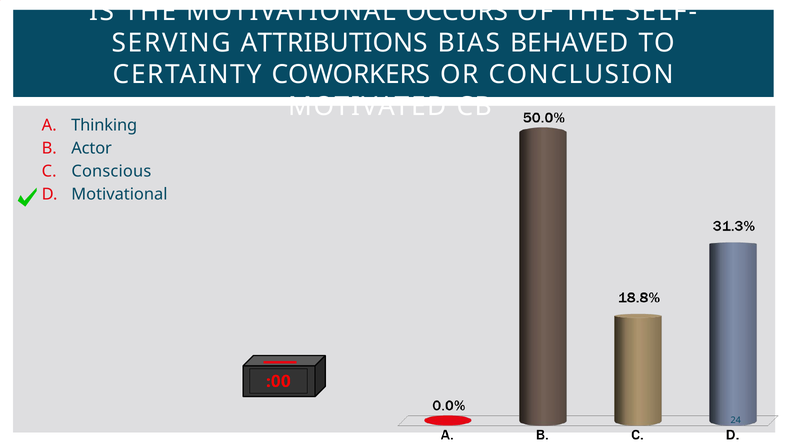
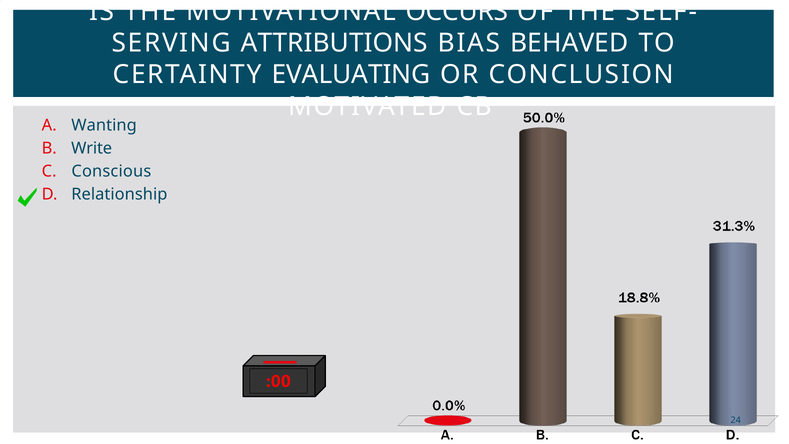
COWORKERS: COWORKERS -> EVALUATING (351, 75)
Thinking: Thinking -> Wanting (104, 125)
Actor: Actor -> Write (92, 148)
Motivational: Motivational -> Relationship (119, 194)
